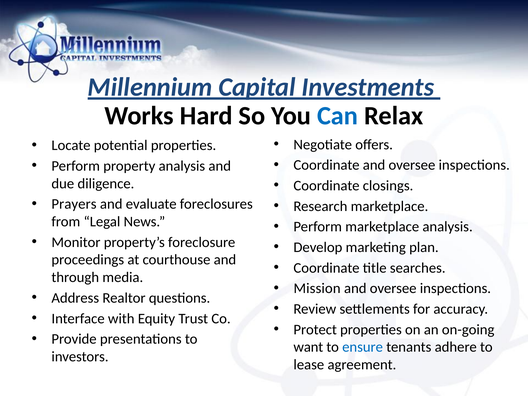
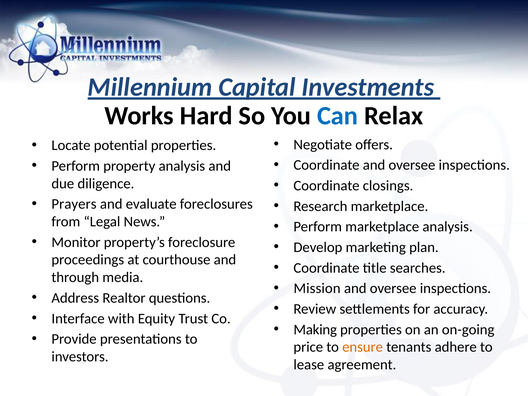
Protect: Protect -> Making (315, 330)
want: want -> price (308, 347)
ensure colour: blue -> orange (363, 347)
